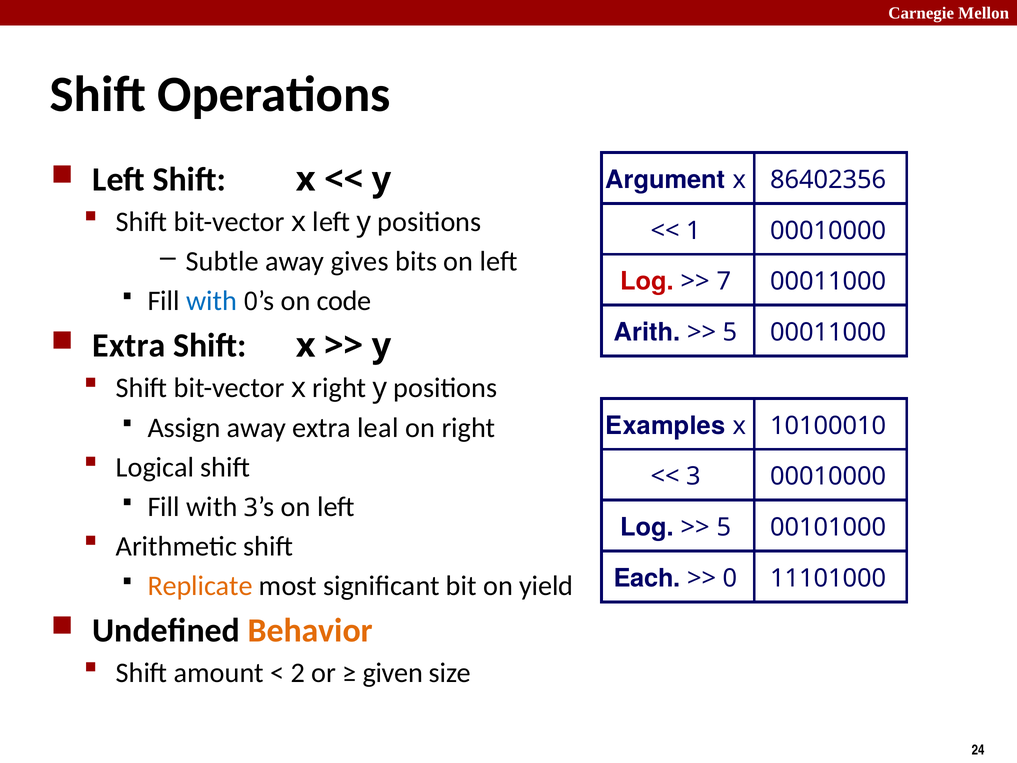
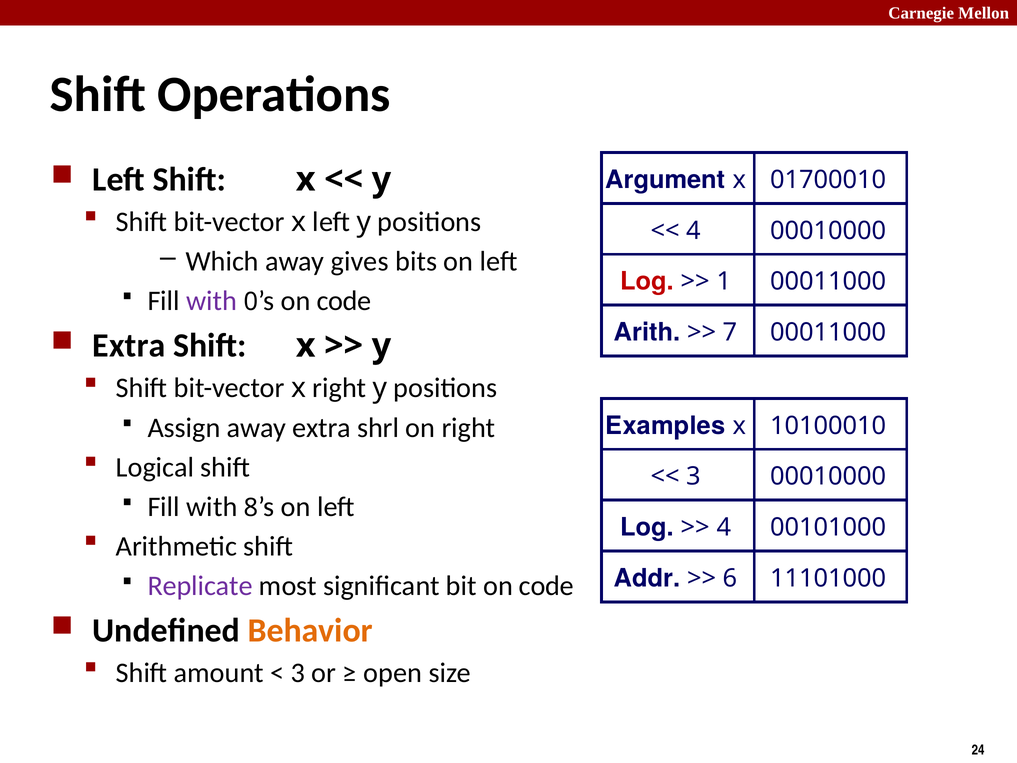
86402356: 86402356 -> 01700010 (828, 180)
1: 1 -> 4 (693, 231)
Subtle: Subtle -> Which (222, 261)
7: 7 -> 1 (724, 281)
with colour: blue -> purple (212, 301)
5: 5 -> 7 (730, 332)
leal: leal -> shrl (378, 428)
with 3: 3 -> 8 (251, 508)
5: 5 -> 4 (724, 527)
Each: Each -> Addr (647, 578)
0: 0 -> 6 (730, 578)
Replicate colour: orange -> purple (200, 586)
bit on yield: yield -> code (546, 586)
2: 2 -> 3 (298, 673)
given: given -> open (393, 673)
